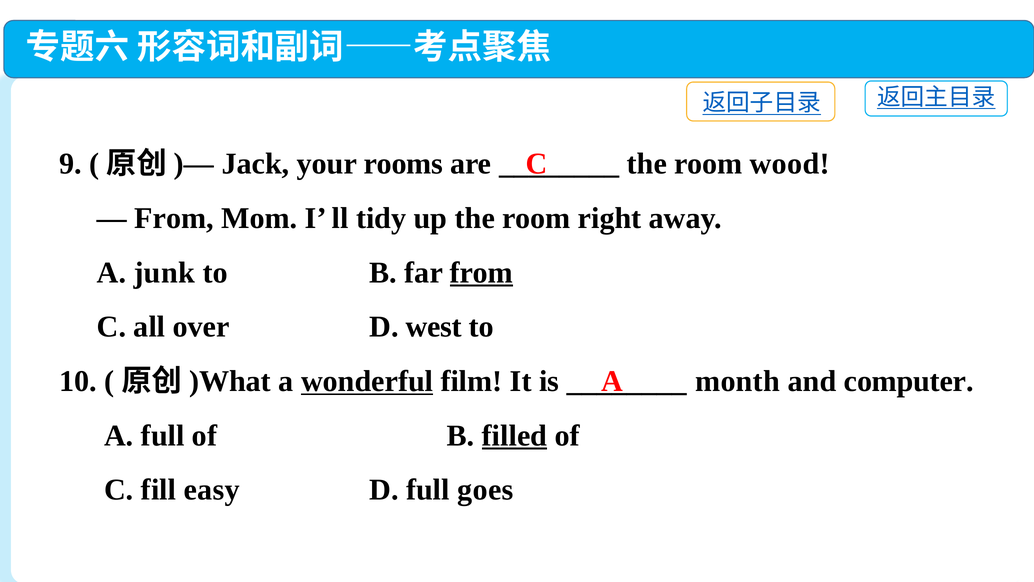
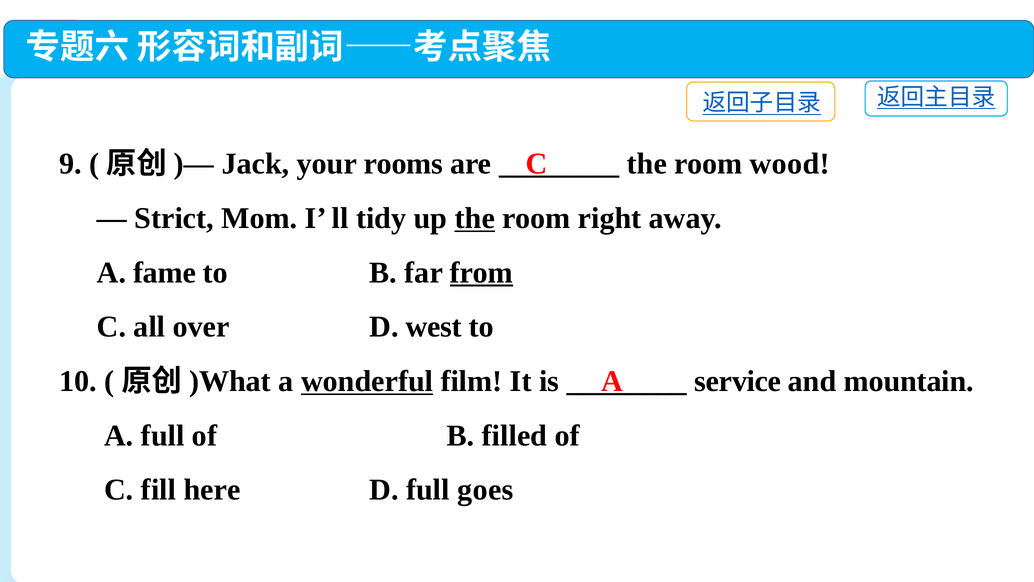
From: From -> Strict (174, 218)
the underline: none -> present (475, 218)
junk: junk -> fame (165, 272)
month: month -> service (738, 381)
computer: computer -> mountain (909, 381)
filled underline: present -> none (515, 435)
easy: easy -> here (212, 490)
